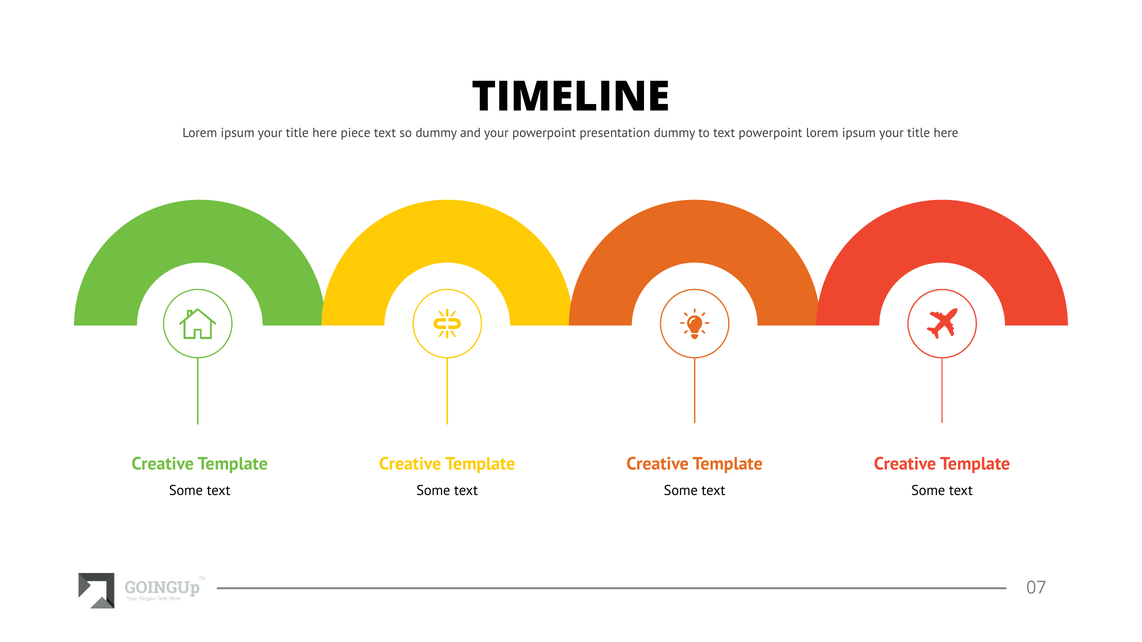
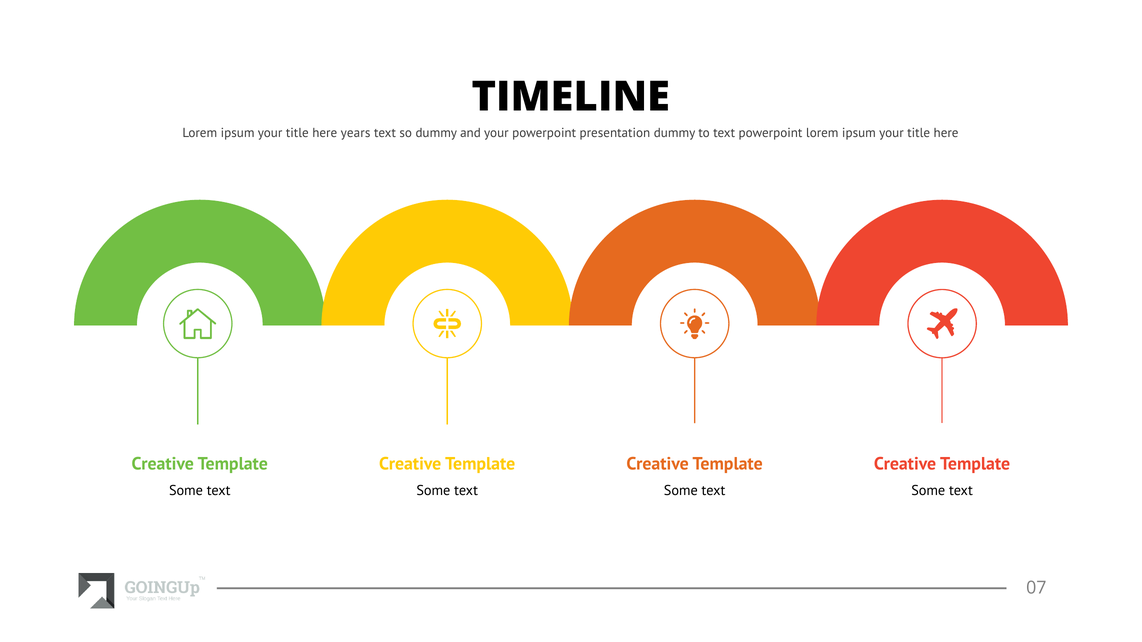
piece: piece -> years (356, 133)
